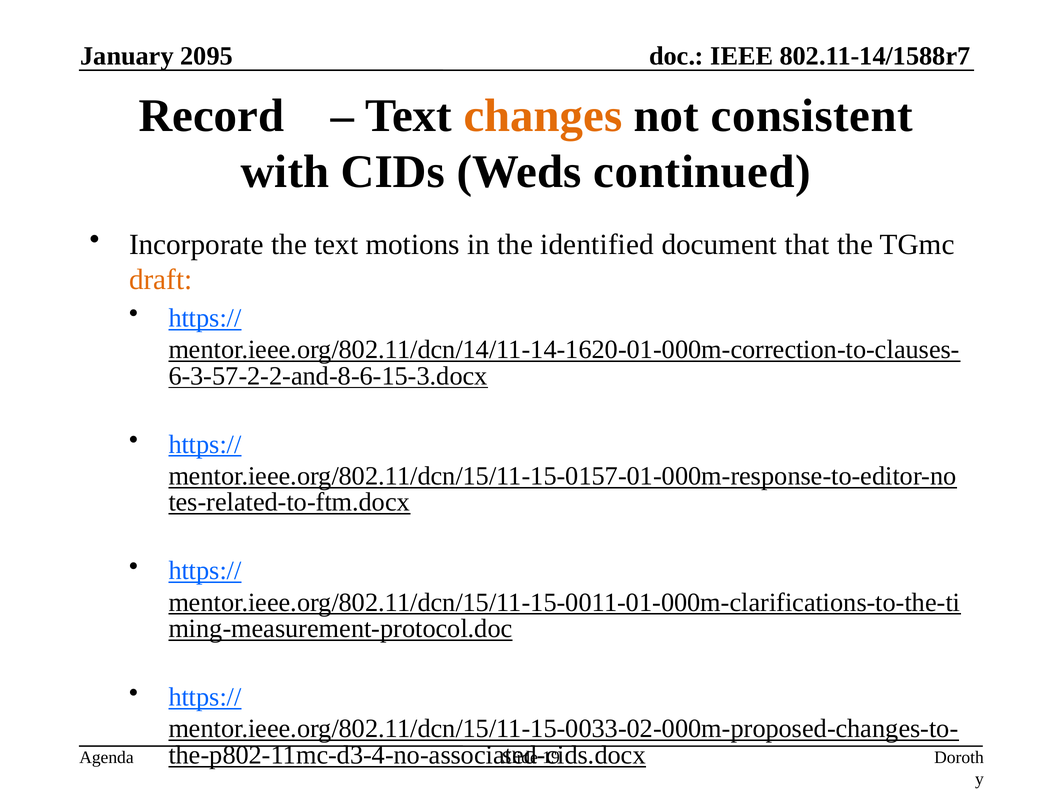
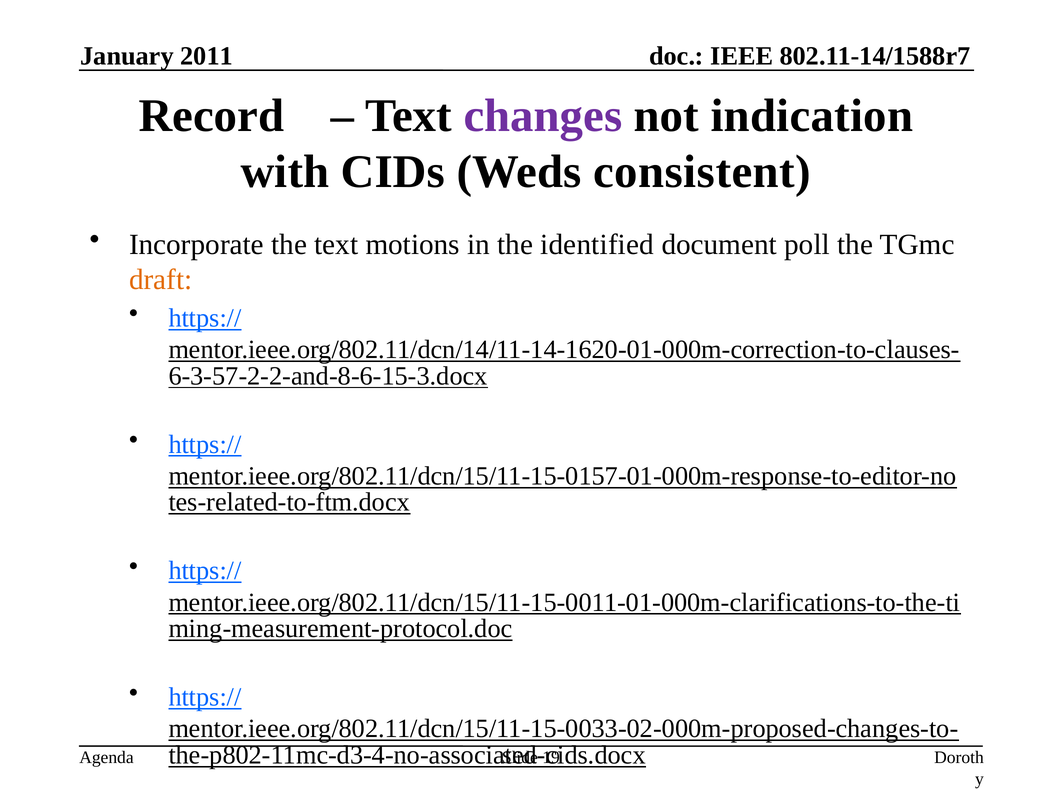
2095: 2095 -> 2011 (207, 56)
changes colour: orange -> purple (543, 116)
consistent: consistent -> indication (812, 116)
continued: continued -> consistent (702, 172)
that: that -> poll (807, 244)
